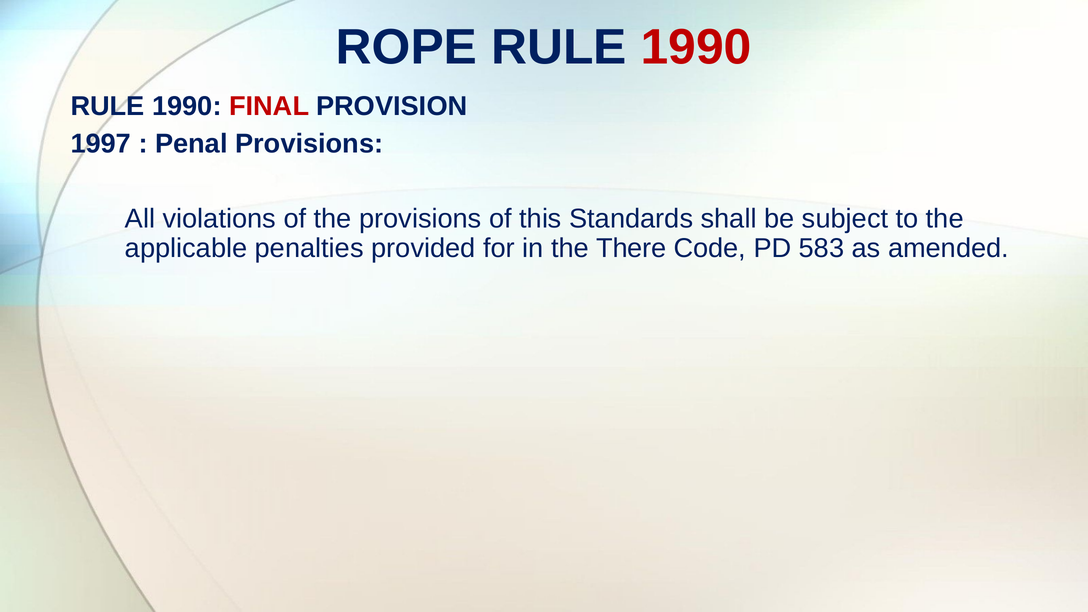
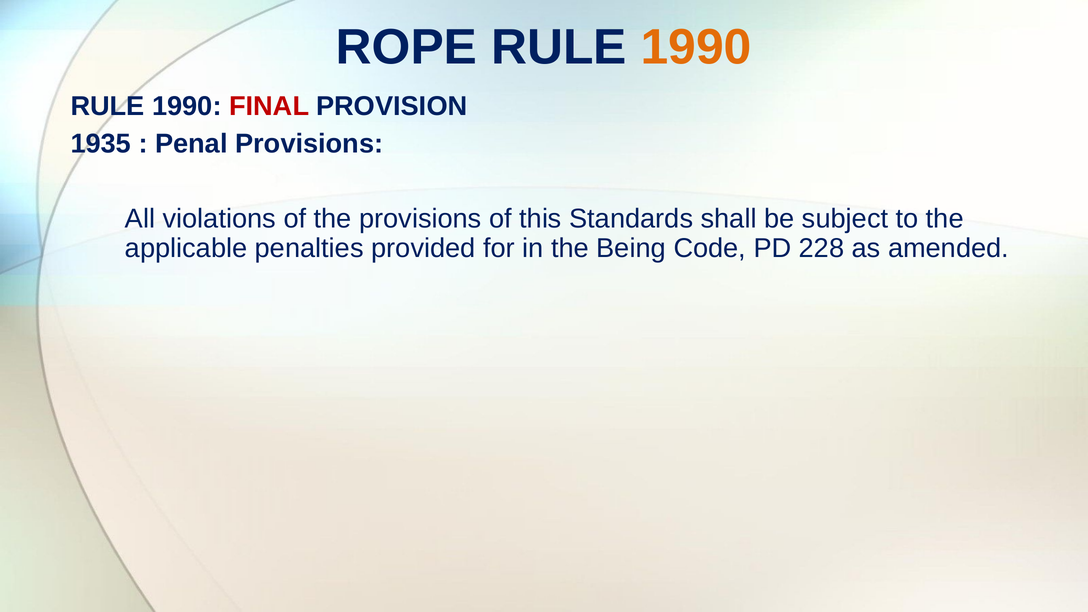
1990 colour: red -> orange (696, 47)
1997: 1997 -> 1935 (101, 144)
There: There -> Being (631, 248)
583: 583 -> 228 (822, 248)
